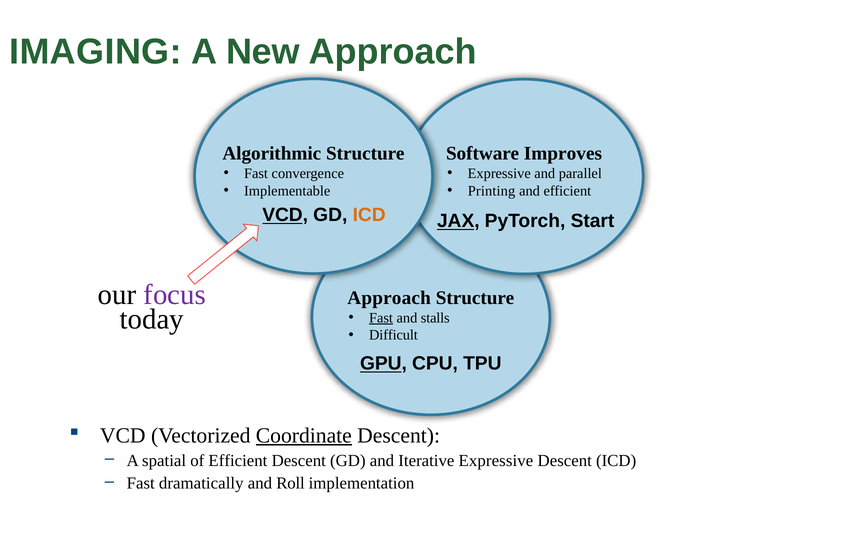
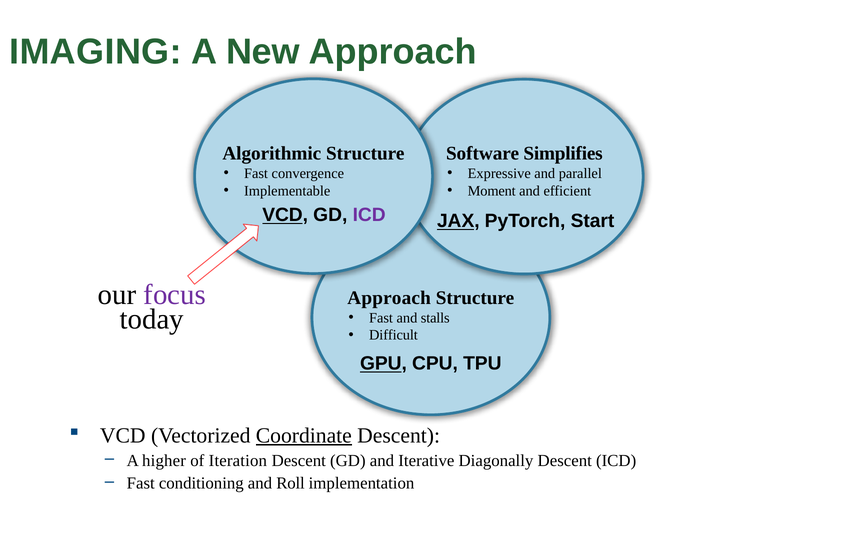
Improves: Improves -> Simplifies (563, 154)
Printing: Printing -> Moment (492, 191)
ICD colour: orange -> purple (369, 215)
Fast underline: present -> none (381, 318)
spatial: spatial -> higher (164, 460)
of Efficient: Efficient -> Iteration (238, 460)
Iterative Expressive: Expressive -> Diagonally (496, 460)
dramatically: dramatically -> conditioning (201, 483)
